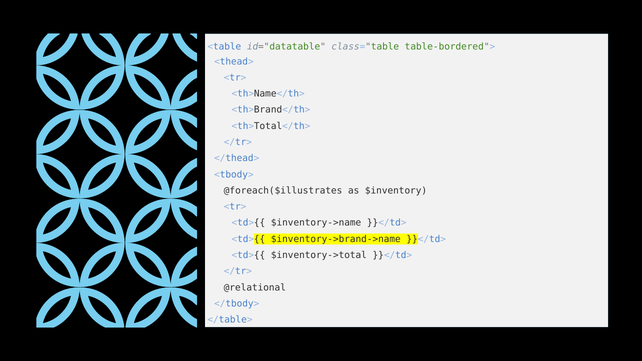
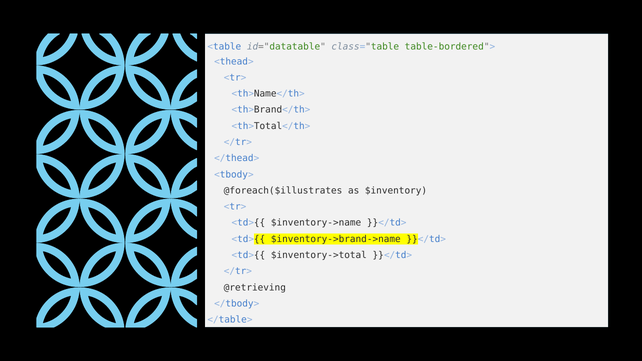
@relational: @relational -> @retrieving (255, 288)
